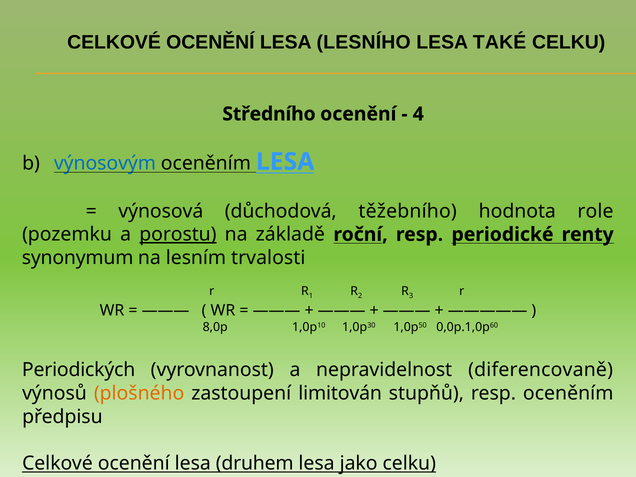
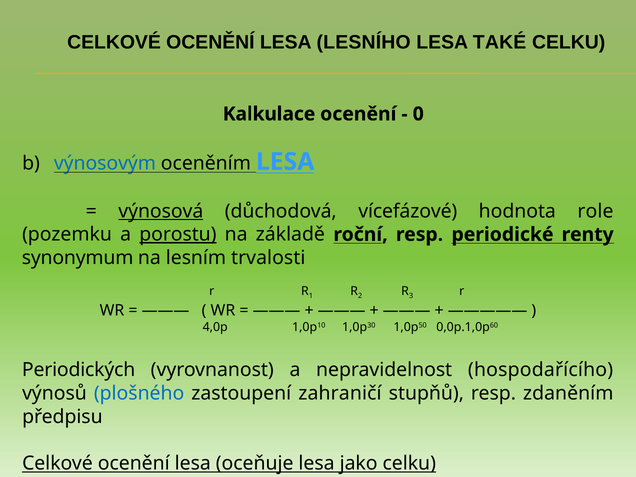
Středního: Středního -> Kalkulace (269, 114)
4: 4 -> 0 (418, 114)
výnosová underline: none -> present (161, 211)
těžebního: těžebního -> vícefázové (408, 211)
8,0p: 8,0p -> 4,0p (215, 327)
diferencovaně: diferencovaně -> hospodařícího (541, 370)
plošného colour: orange -> blue (139, 393)
limitován: limitován -> zahraničí (340, 393)
resp oceněním: oceněním -> zdaněním (568, 393)
druhem: druhem -> oceňuje (255, 463)
